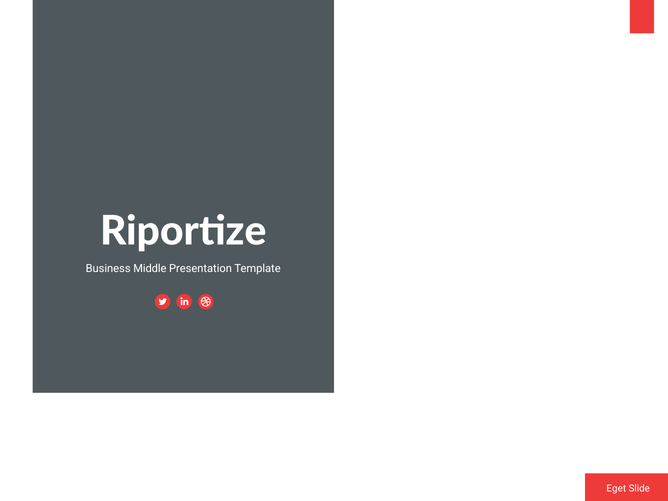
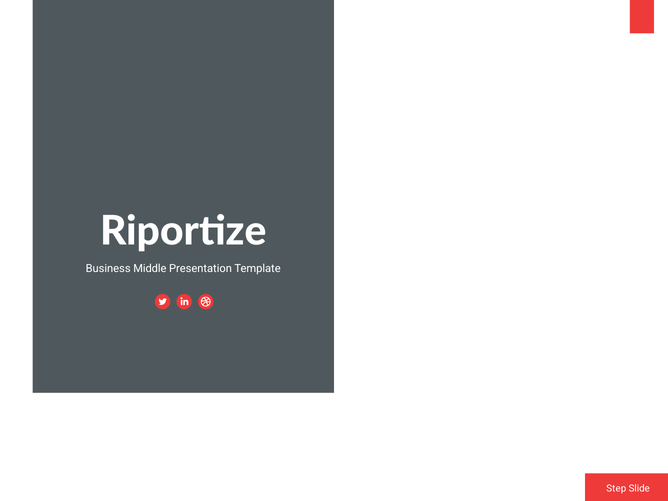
Eget: Eget -> Step (616, 489)
